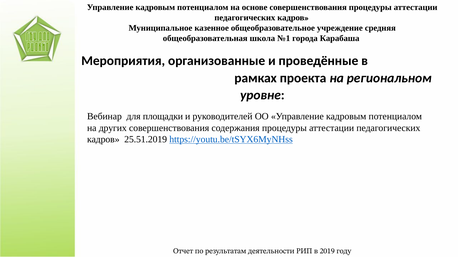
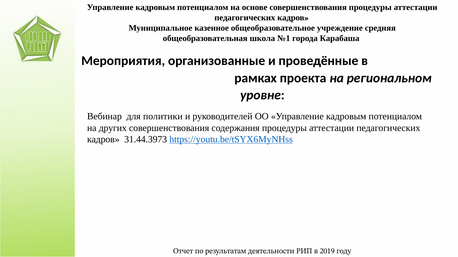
площадки: площадки -> политики (163, 117)
25.51.2019: 25.51.2019 -> 31.44.3973 (146, 140)
